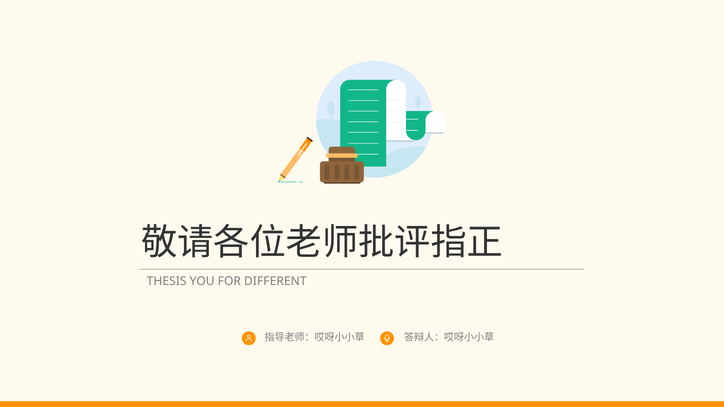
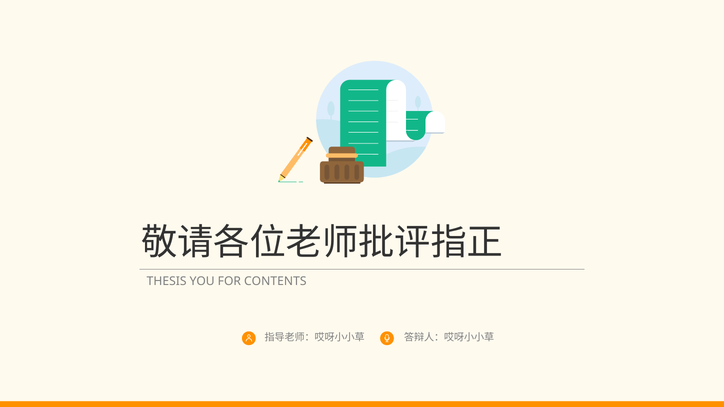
DIFFERENT: DIFFERENT -> CONTENTS (275, 281)
